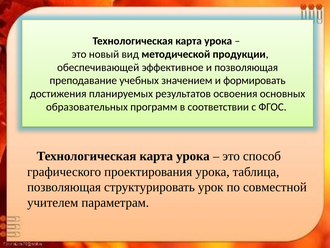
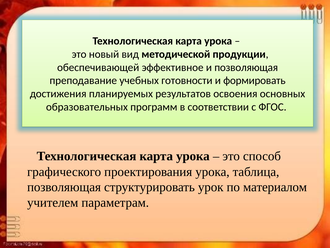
значением: значением -> готовности (187, 80)
совместной: совместной -> материалом (275, 187)
